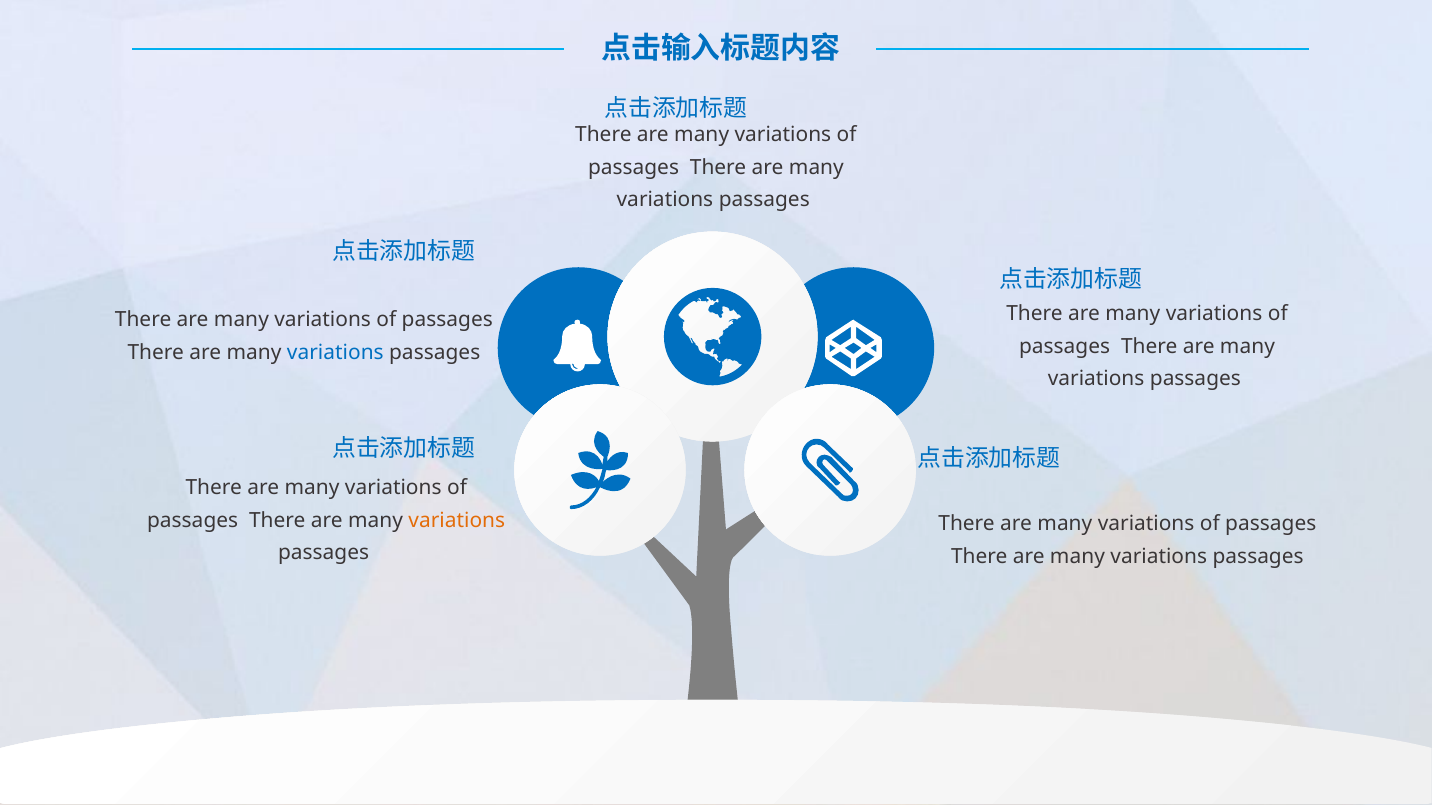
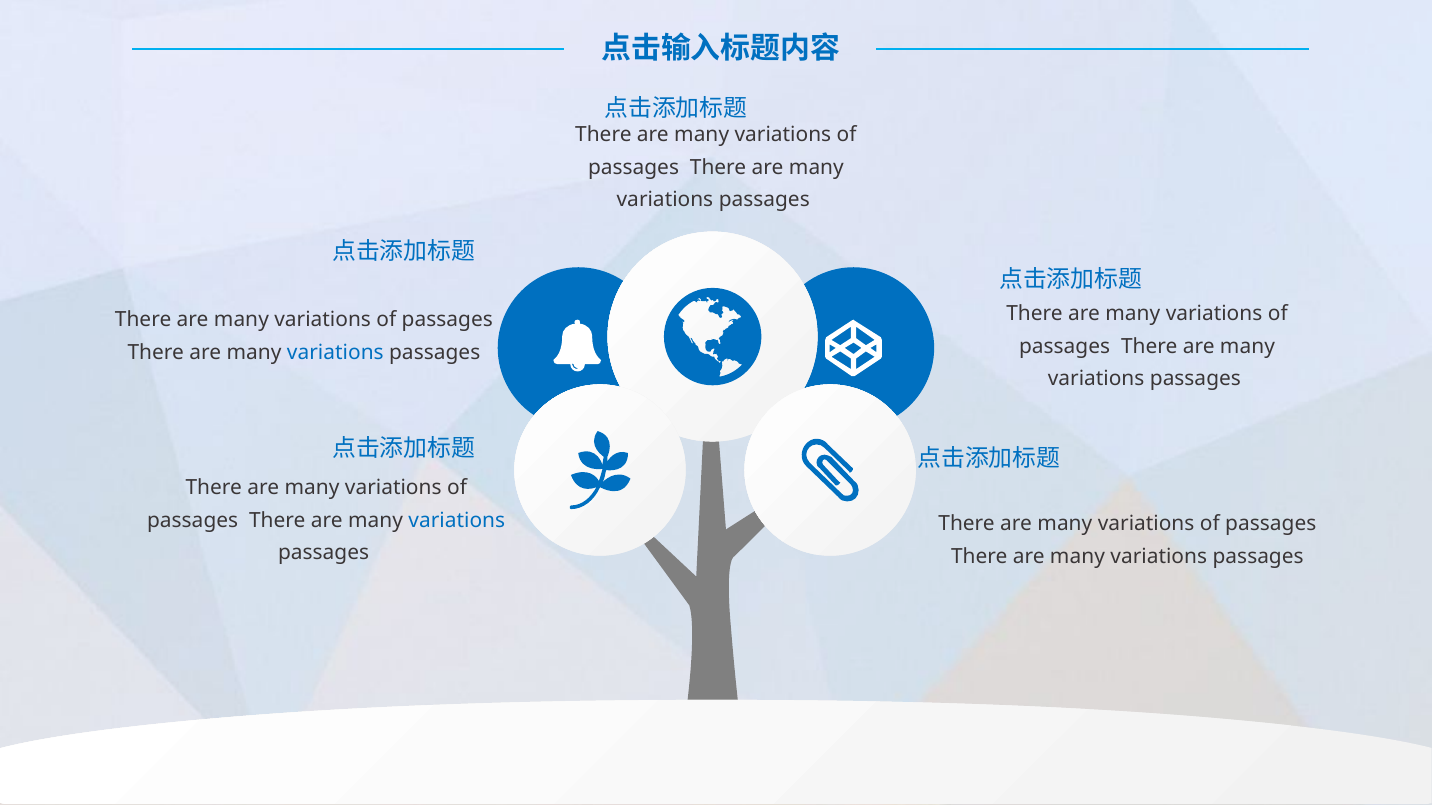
variations colour: orange -> blue (457, 521)
